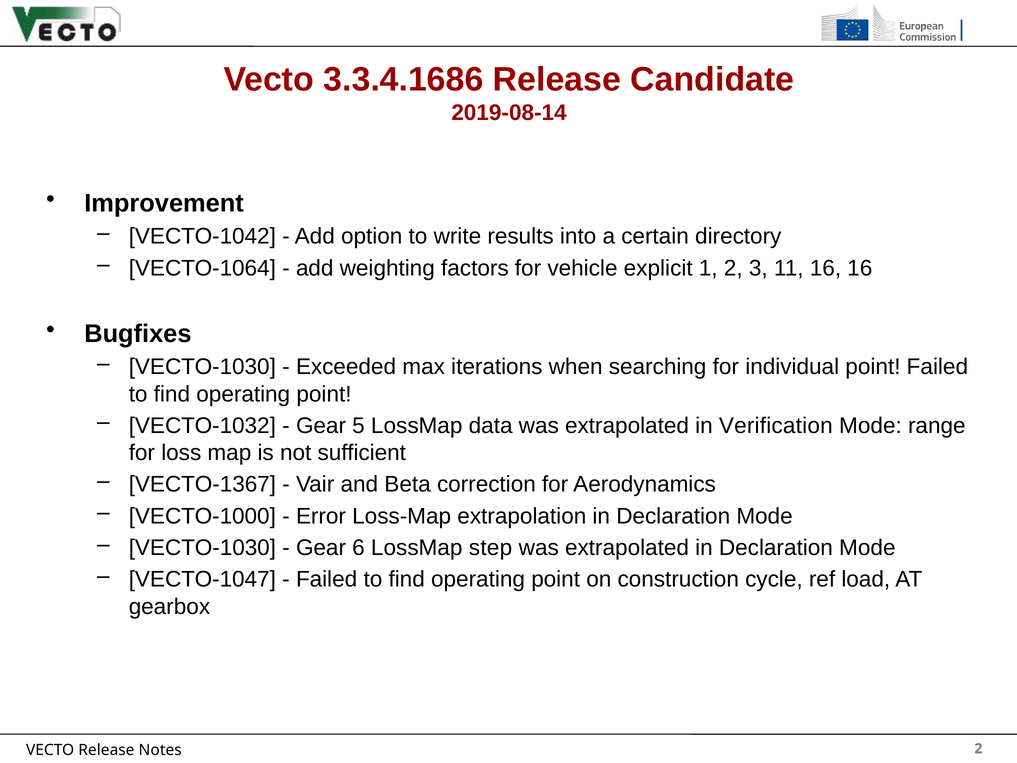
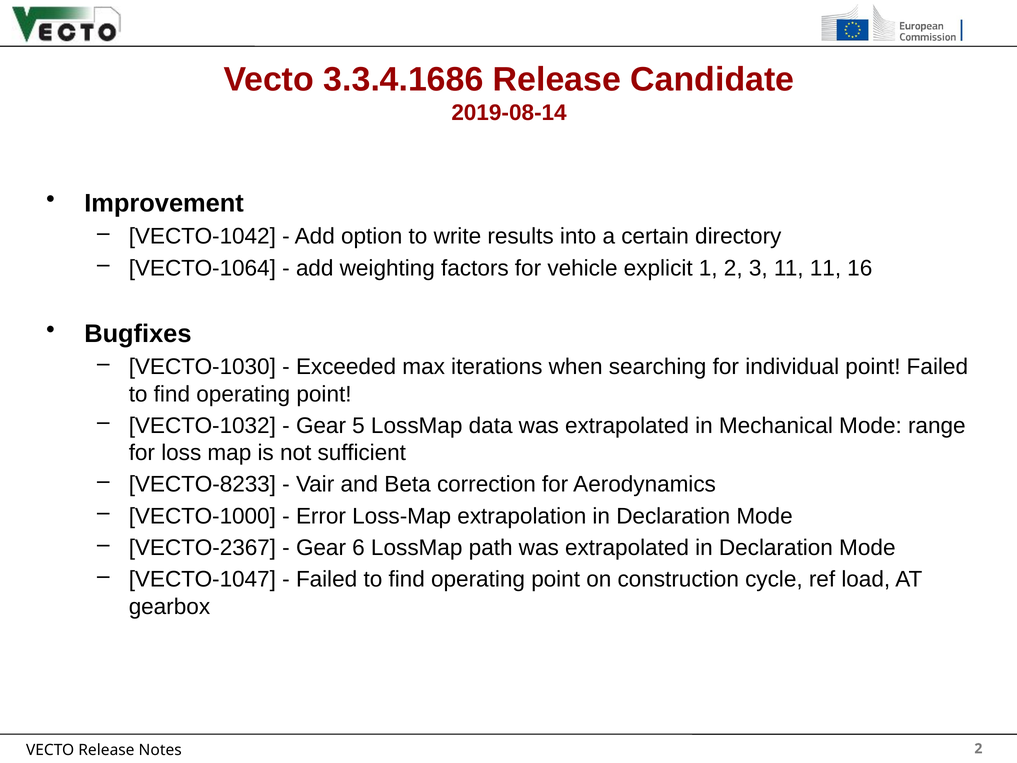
11 16: 16 -> 11 (825, 268)
Verification: Verification -> Mechanical (776, 426)
VECTO-1367: VECTO-1367 -> VECTO-8233 (202, 484)
VECTO-1030: VECTO-1030 -> VECTO-2367 (202, 548)
step: step -> path (491, 548)
